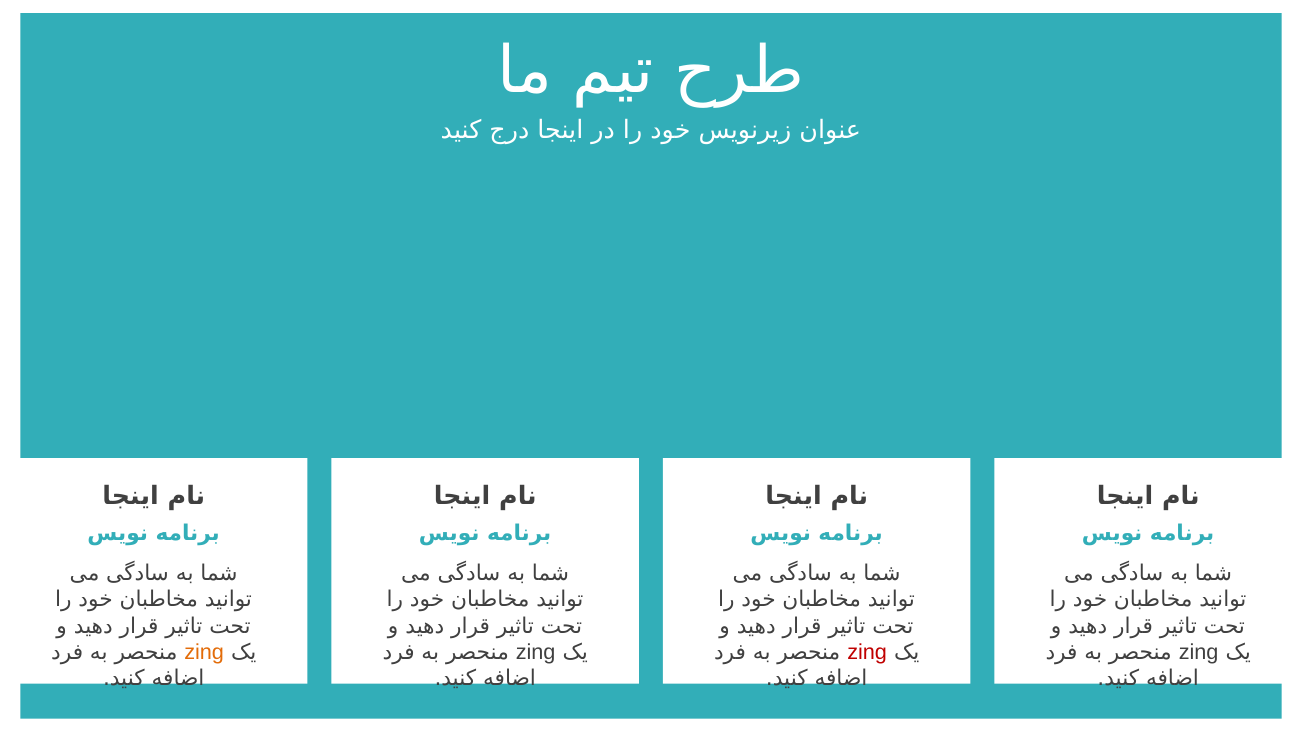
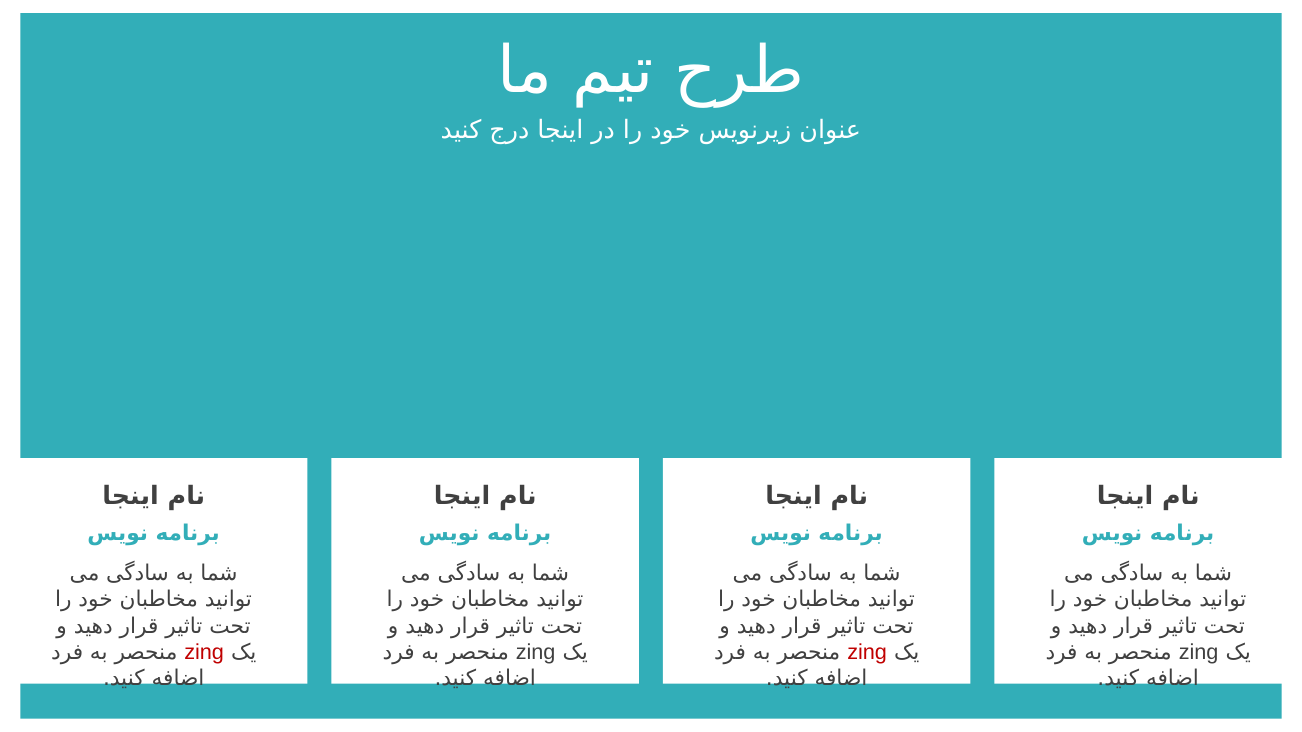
zing colour: orange -> red (204, 652)
